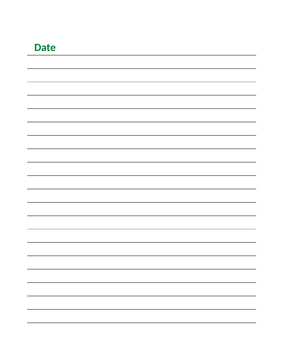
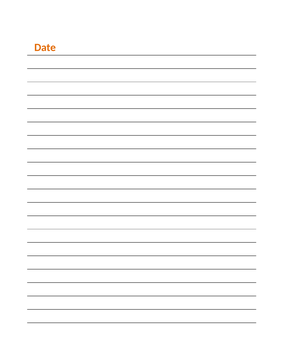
Date colour: green -> orange (45, 48)
